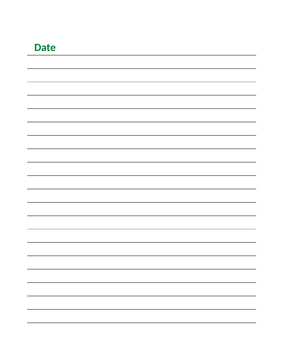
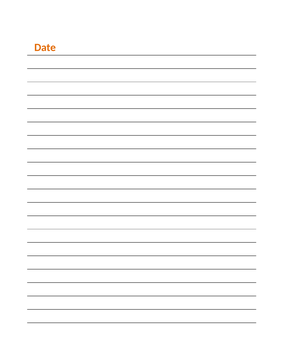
Date colour: green -> orange (45, 48)
